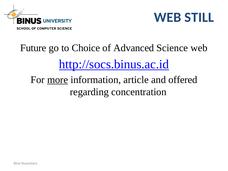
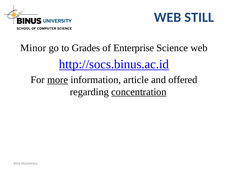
Future: Future -> Minor (33, 48)
Choice: Choice -> Grades (86, 48)
Advanced: Advanced -> Enterprise (134, 48)
concentration underline: none -> present (139, 92)
